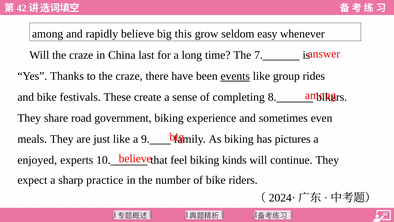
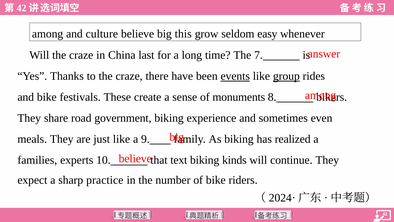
rapidly: rapidly -> culture (102, 34)
group underline: none -> present (286, 76)
completing: completing -> monuments (239, 97)
pictures: pictures -> realized (293, 139)
enjoyed: enjoyed -> families (37, 160)
feel: feel -> text (179, 160)
